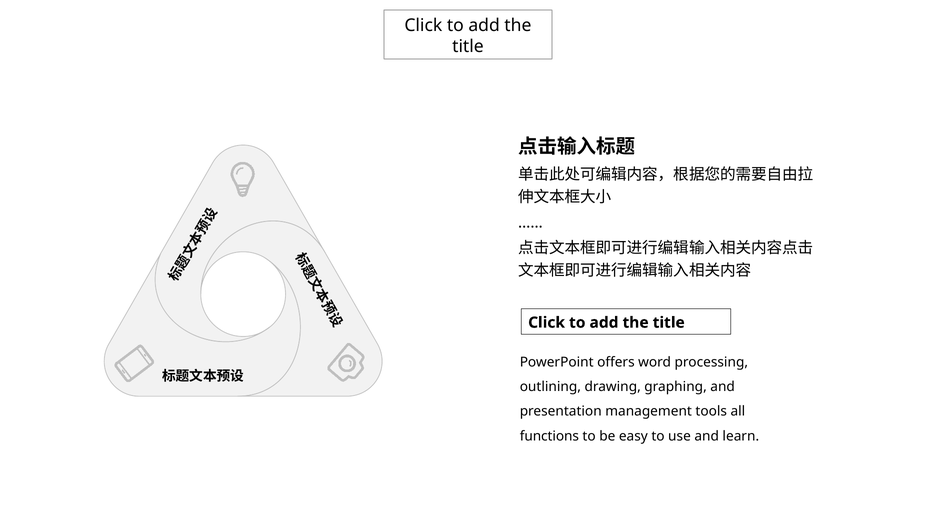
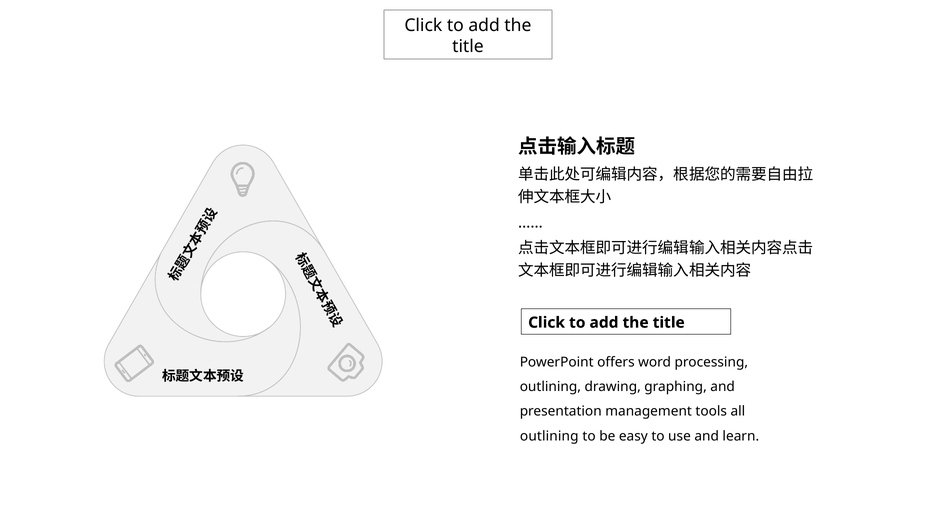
functions: functions -> outlining (549, 436)
